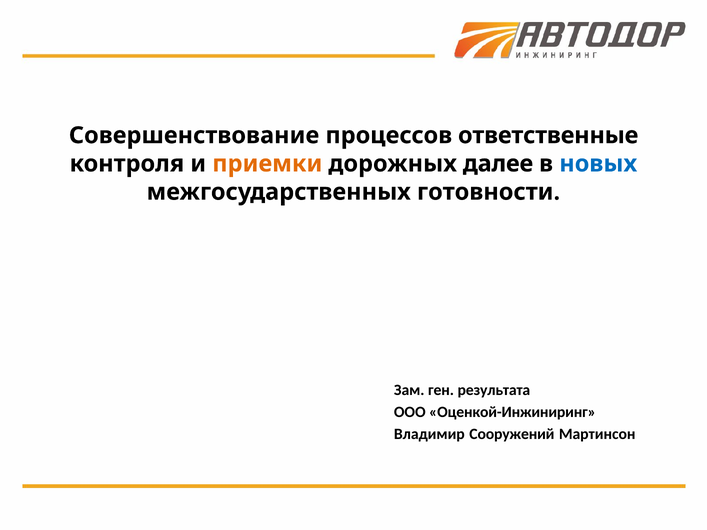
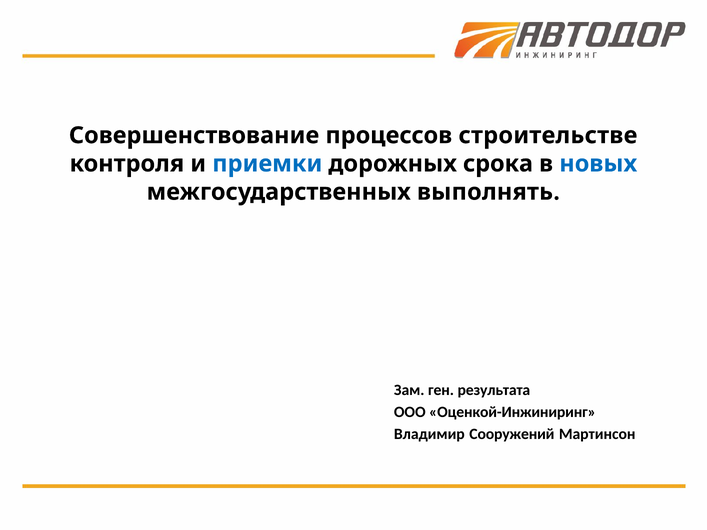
ответственные: ответственные -> строительстве (548, 135)
приемки colour: orange -> blue (267, 164)
далее: далее -> срока (498, 164)
готовности: готовности -> выполнять (488, 192)
